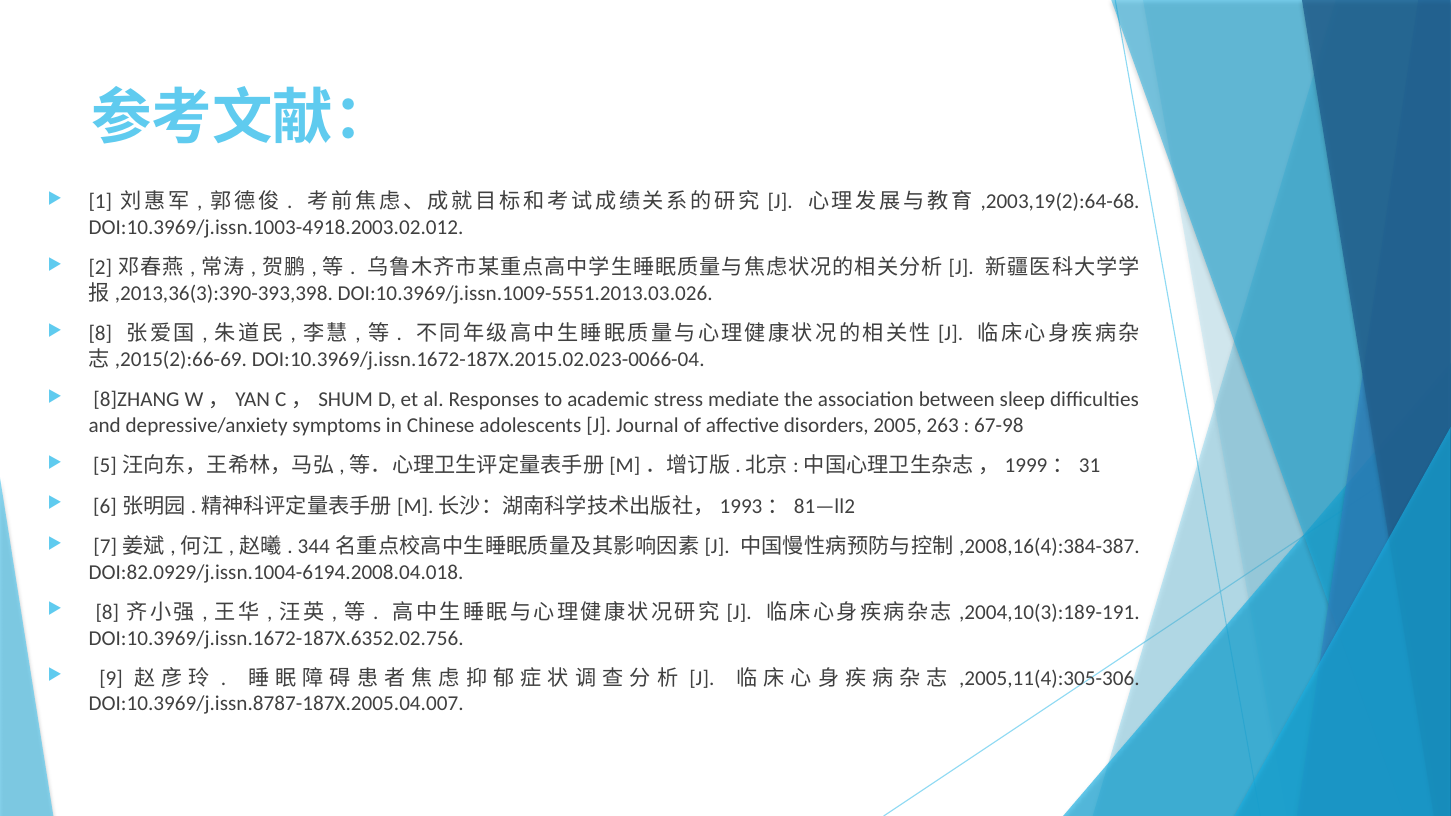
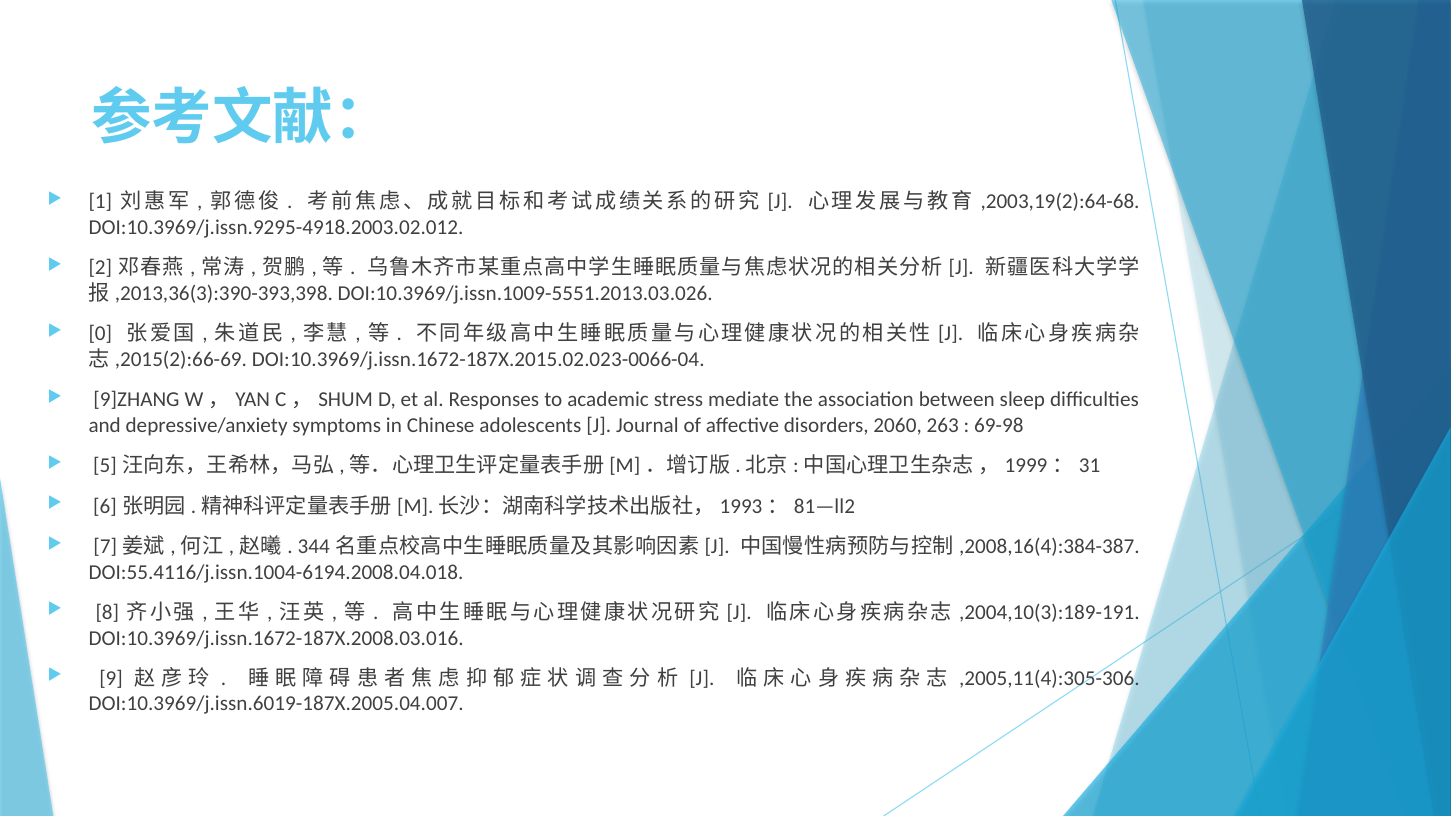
DOI:10.3969/j.issn.1003-4918.2003.02.012: DOI:10.3969/j.issn.1003-4918.2003.02.012 -> DOI:10.3969/j.issn.9295-4918.2003.02.012 (276, 227)
8: 8 -> 0 (100, 334)
8]ZHANG: 8]ZHANG -> 9]ZHANG (136, 400)
2005: 2005 -> 2060 (898, 425)
67-98: 67-98 -> 69-98 (999, 425)
DOI:82.0929/j.issn.1004-6194.2008.04.018: DOI:82.0929/j.issn.1004-6194.2008.04.018 -> DOI:55.4116/j.issn.1004-6194.2008.04.018 (276, 572)
DOI:10.3969/j.issn.1672-187X.6352.02.756: DOI:10.3969/j.issn.1672-187X.6352.02.756 -> DOI:10.3969/j.issn.1672-187X.2008.03.016 (276, 638)
DOI:10.3969/j.issn.8787-187X.2005.04.007: DOI:10.3969/j.issn.8787-187X.2005.04.007 -> DOI:10.3969/j.issn.6019-187X.2005.04.007 (276, 704)
